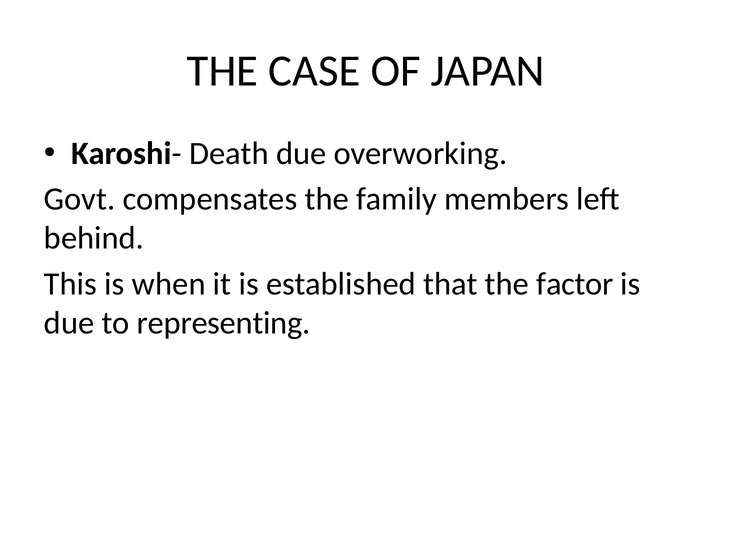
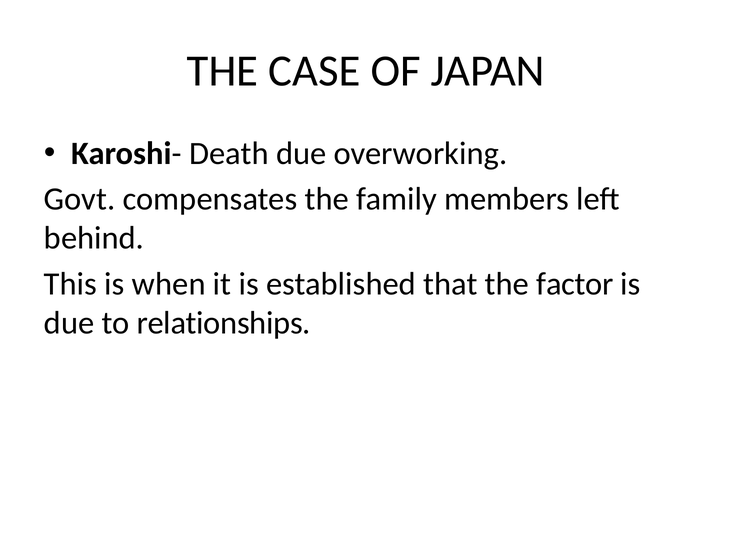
representing: representing -> relationships (224, 323)
